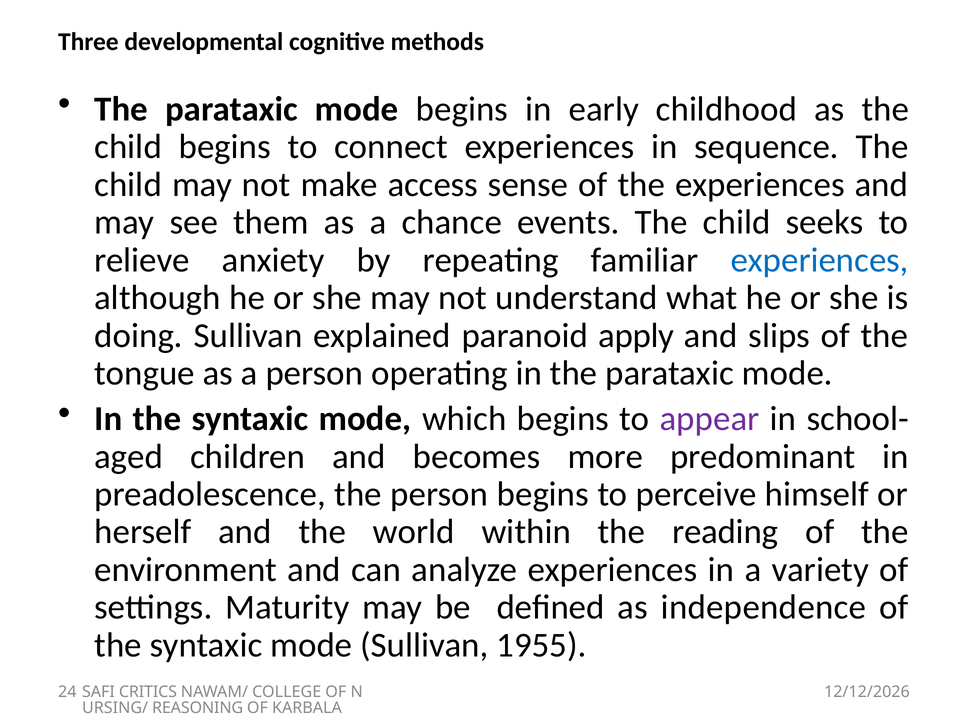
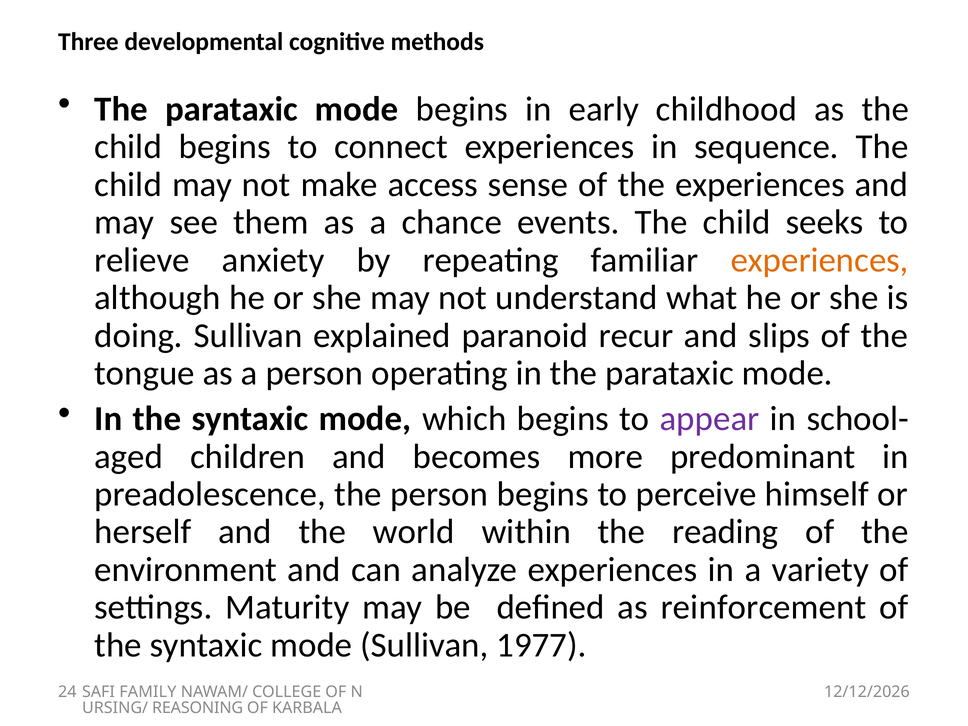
experiences colour: blue -> orange (820, 260)
apply: apply -> recur (636, 336)
independence: independence -> reinforcement (764, 607)
1955: 1955 -> 1977 (541, 645)
CRITICS: CRITICS -> FAMILY (148, 692)
